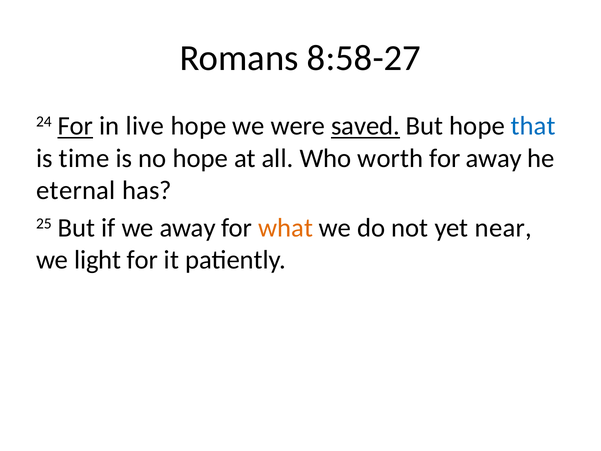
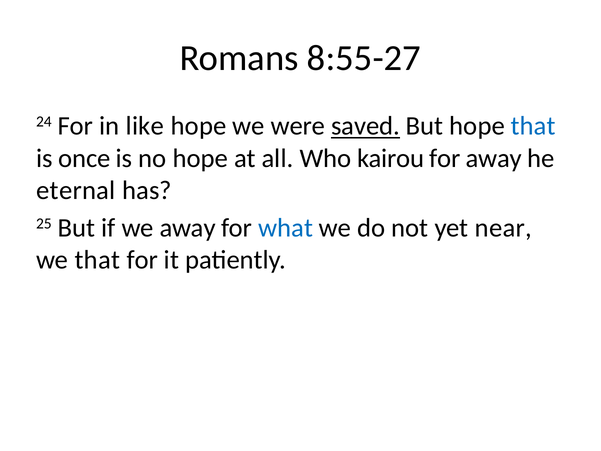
8:58-27: 8:58-27 -> 8:55-27 (364, 58)
For underline: present -> none (75, 126)
live: live -> like (145, 126)
time: time -> once (84, 158)
worth: worth -> kairou (391, 158)
what colour: orange -> blue (286, 228)
we light: light -> that (97, 260)
